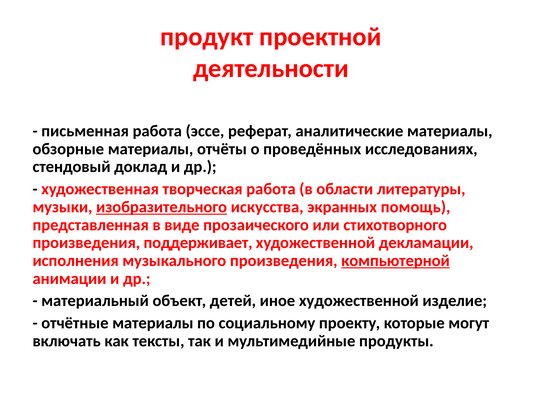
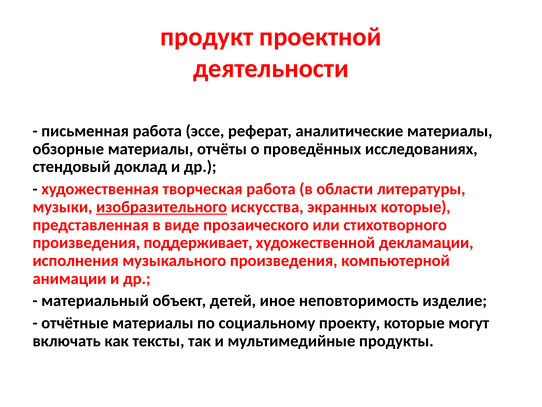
экранных помощь: помощь -> которые (416, 207)
компьютерной underline: present -> none (395, 260)
иное художественной: художественной -> неповторимость (359, 300)
